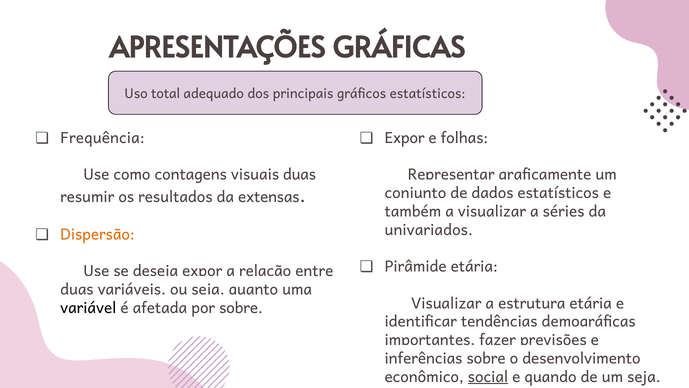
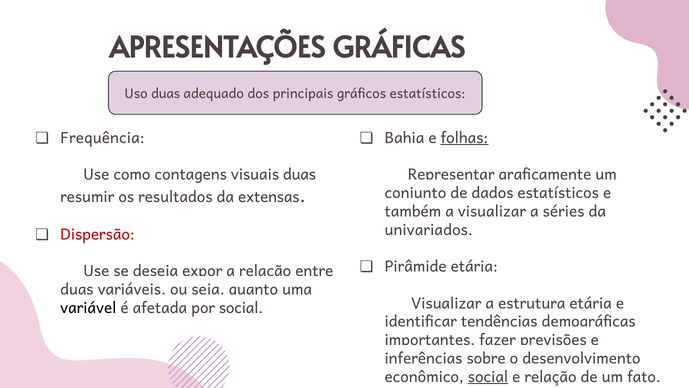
Uso total: total -> duas (166, 94)
Expor: Expor -> Bahia (404, 138)
folhas underline: none -> present (464, 138)
Dispersão colour: orange -> red (97, 234)
por sobre: sobre -> social (241, 308)
e quando: quando -> relação (551, 377)
um seja: seja -> fato (644, 377)
